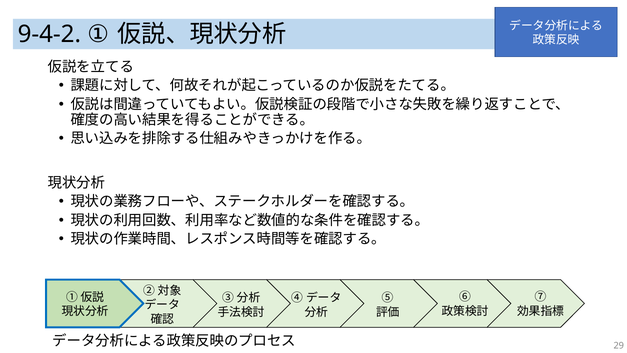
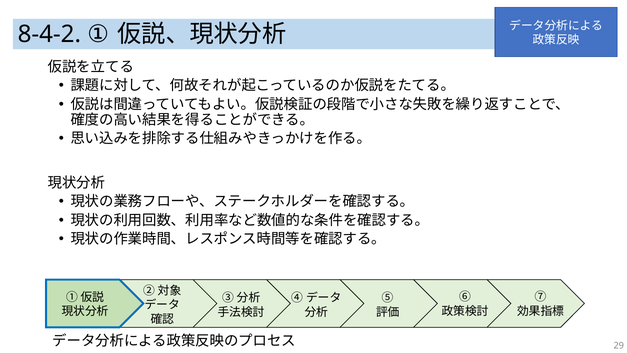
9-4-2: 9-4-2 -> 8-4-2 (49, 34)
